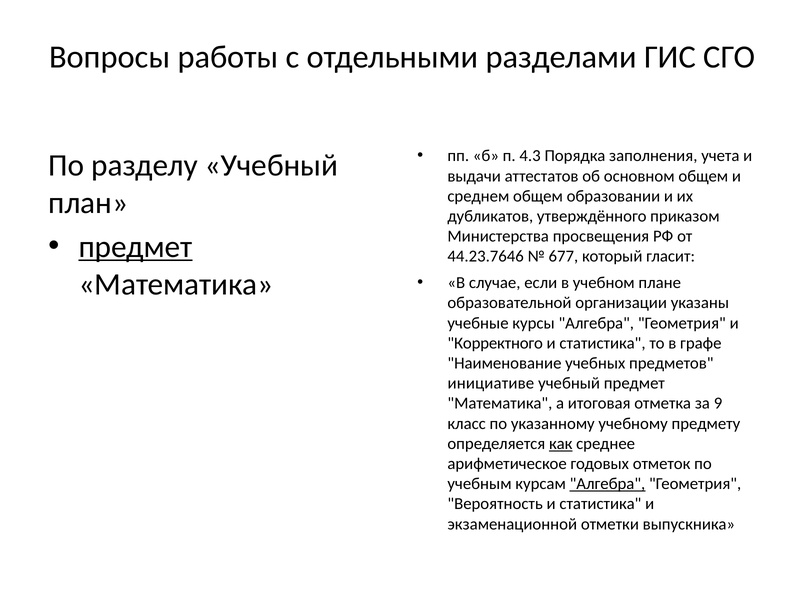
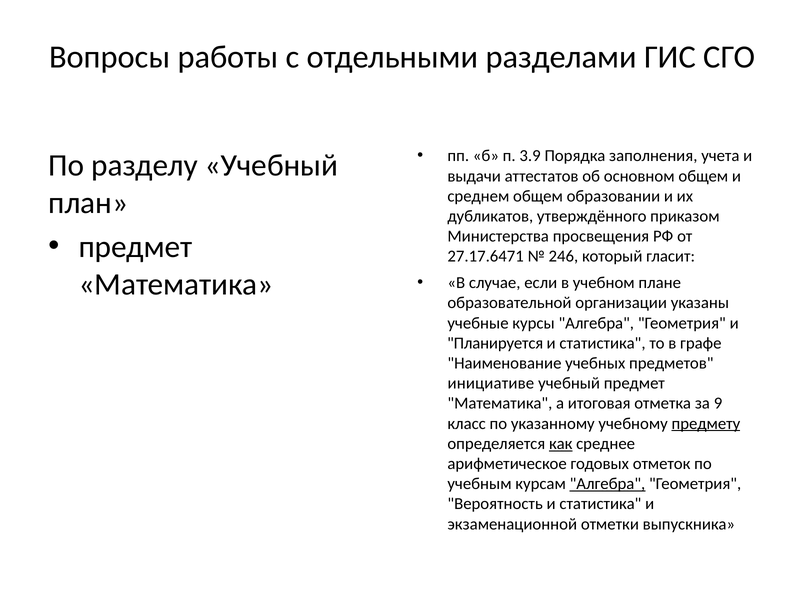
4.3: 4.3 -> 3.9 (530, 156)
предмет underline: present -> none (136, 247)
44.23.7646: 44.23.7646 -> 27.17.6471 (486, 257)
677: 677 -> 246 (563, 257)
Корректного: Корректного -> Планируется (495, 344)
предмету underline: none -> present (706, 424)
